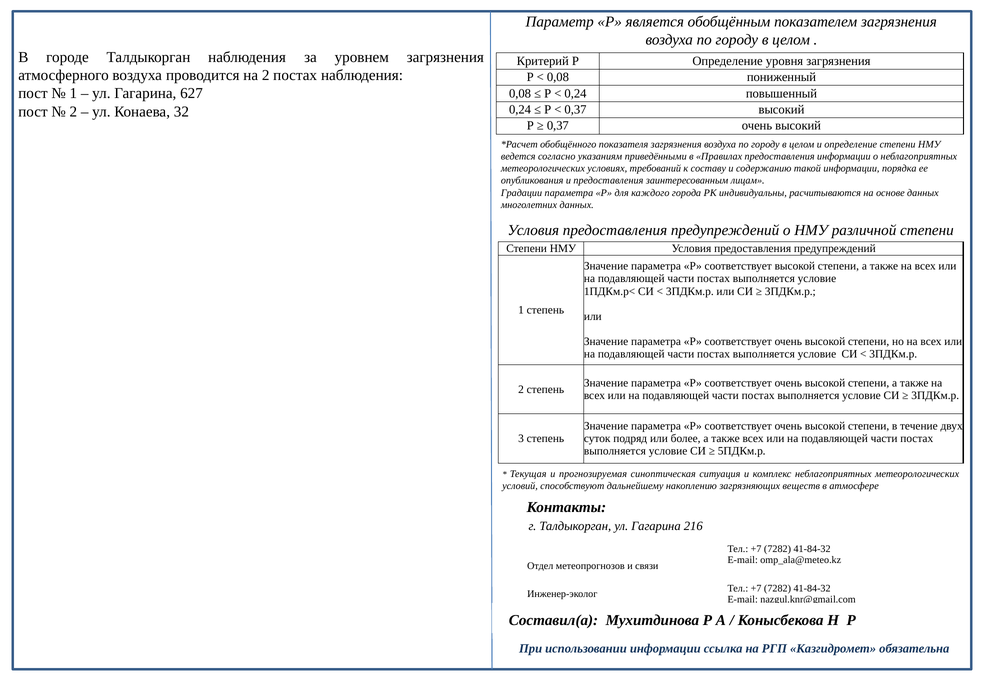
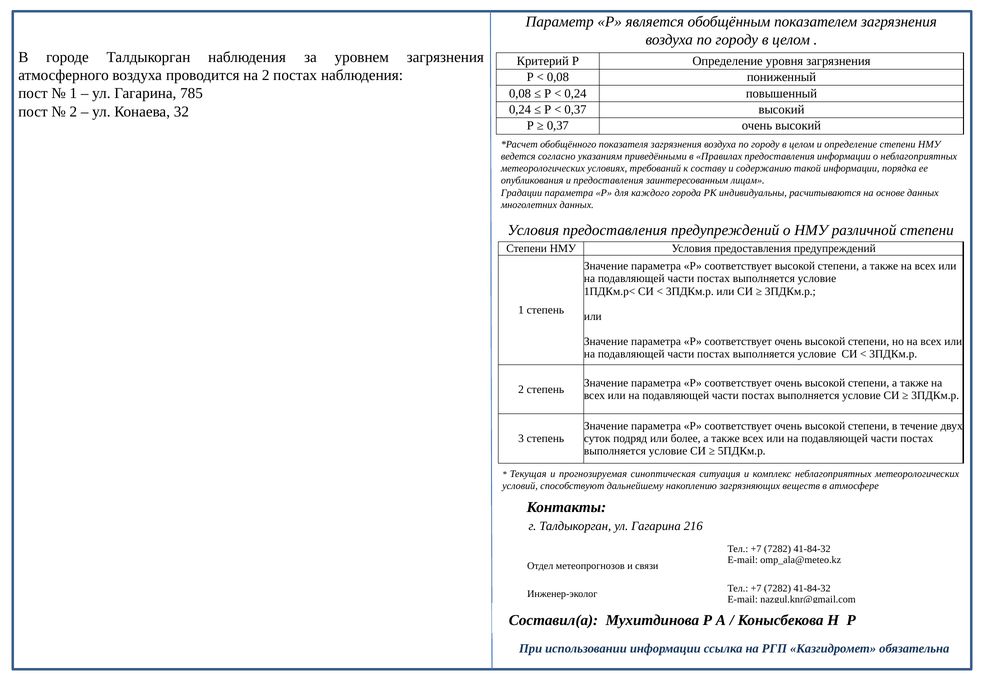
627: 627 -> 785 (192, 93)
